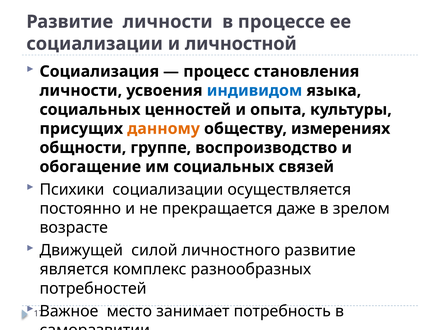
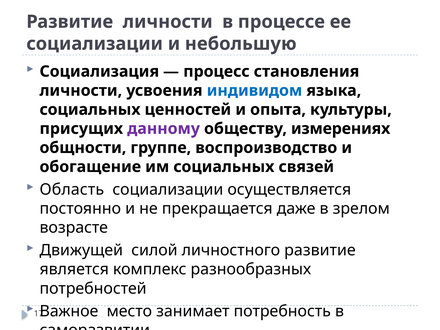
личностной: личностной -> небольшую (241, 44)
данному colour: orange -> purple (164, 129)
Психики: Психики -> Область (72, 189)
